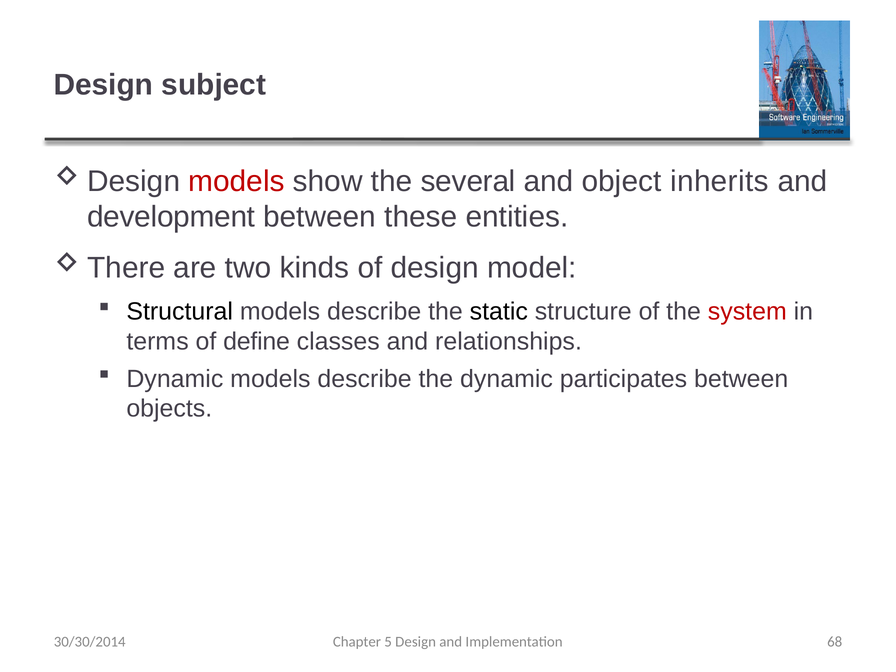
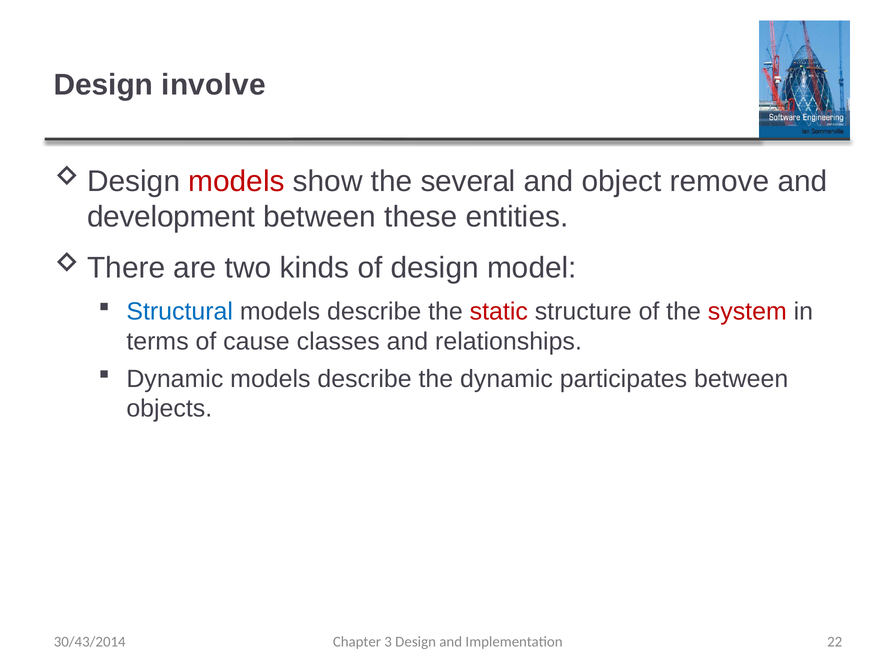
subject: subject -> involve (214, 85)
inherits: inherits -> remove (720, 181)
Structural colour: black -> blue (180, 312)
static colour: black -> red (499, 312)
define: define -> cause (256, 341)
5: 5 -> 3 (388, 642)
68: 68 -> 22 (835, 642)
30/30/2014: 30/30/2014 -> 30/43/2014 (90, 642)
